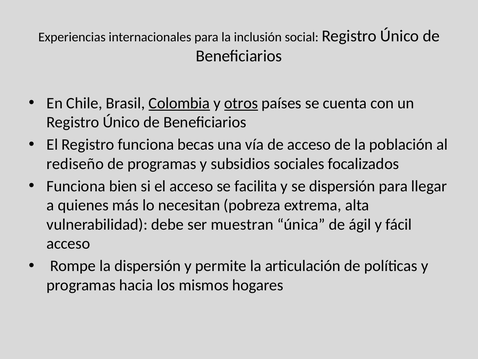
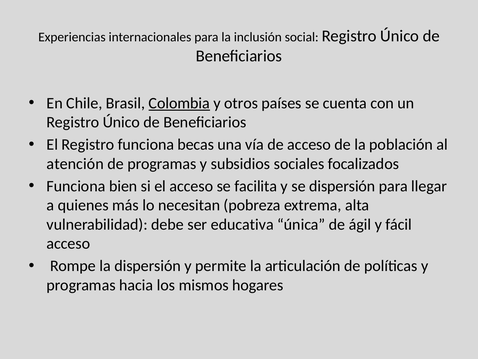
otros underline: present -> none (241, 103)
rediseño: rediseño -> atención (75, 164)
muestran: muestran -> educativa (242, 224)
